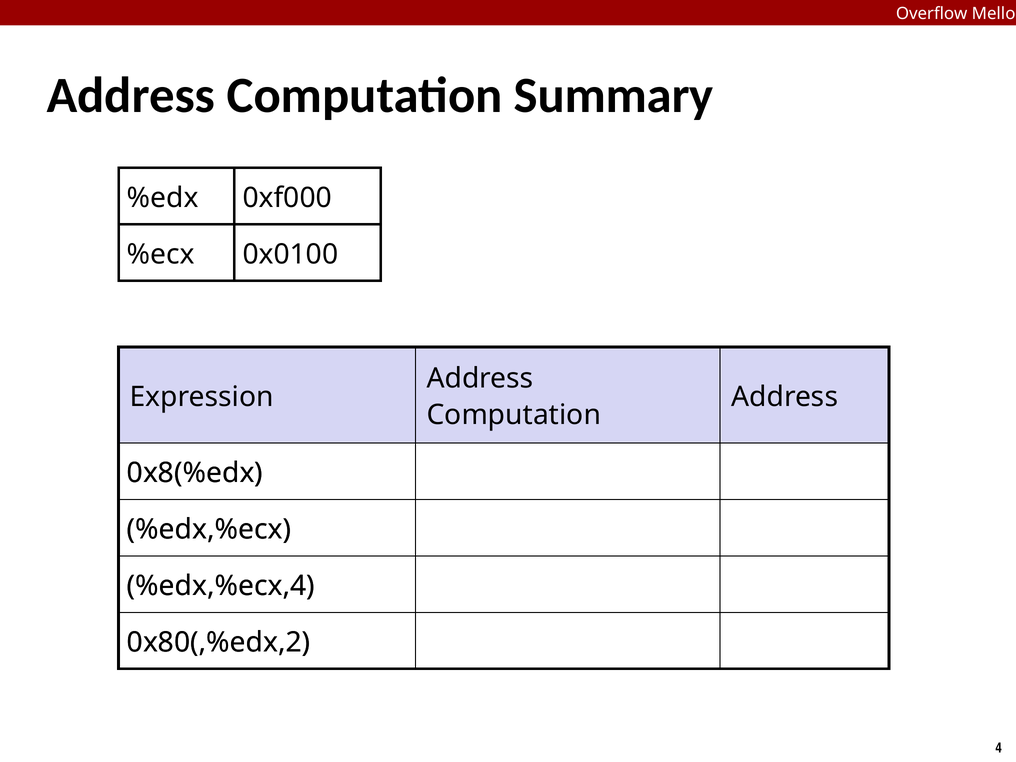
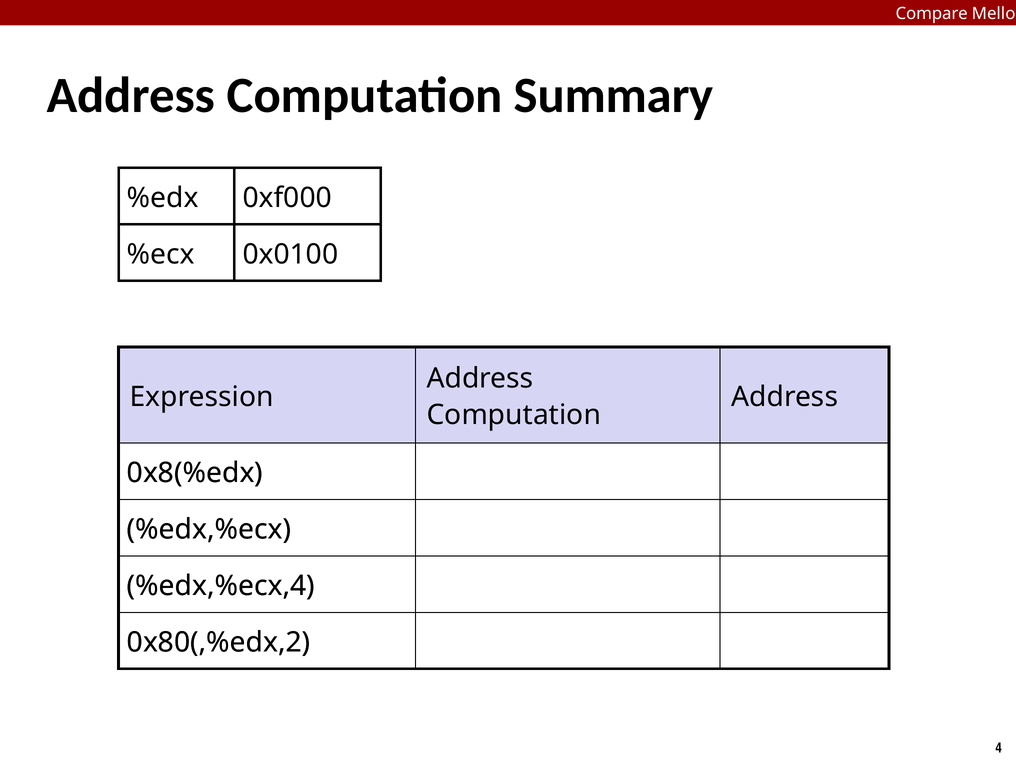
Overflow: Overflow -> Compare (932, 14)
